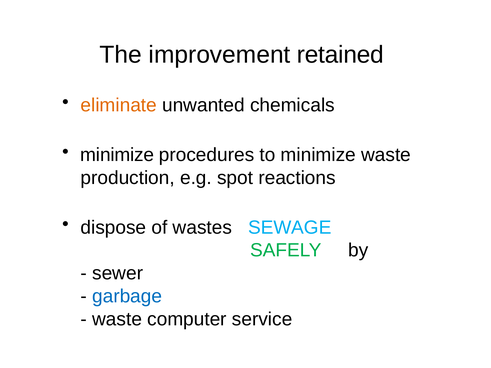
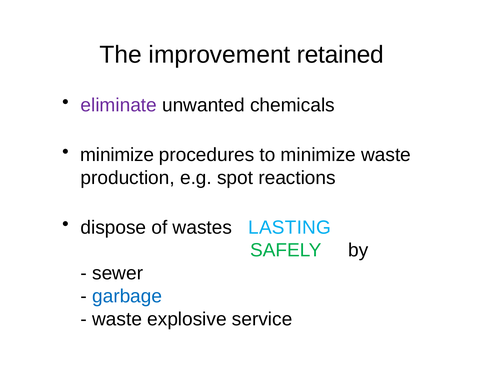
eliminate colour: orange -> purple (119, 105)
SEWAGE: SEWAGE -> LASTING (290, 228)
computer: computer -> explosive (187, 319)
